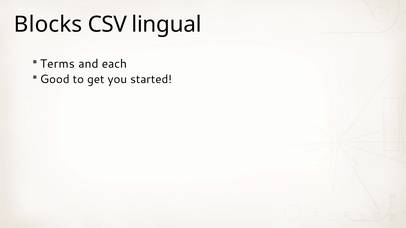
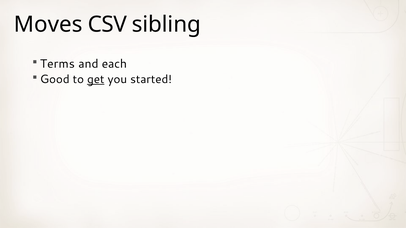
Blocks: Blocks -> Moves (48, 25)
lingual: lingual -> sibling (166, 25)
get underline: none -> present (96, 79)
